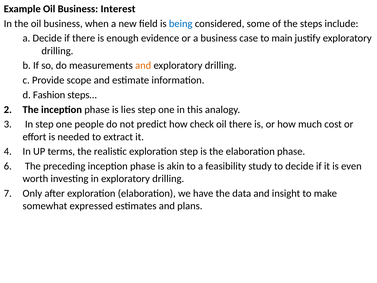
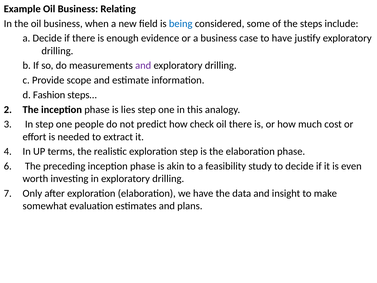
Interest: Interest -> Relating (118, 9)
to main: main -> have (282, 38)
and colour: orange -> purple (143, 65)
expressed: expressed -> evaluation (91, 206)
